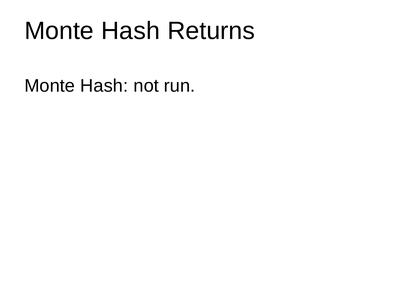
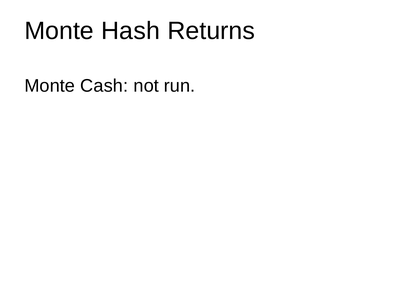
Hash: Hash -> Cash (104, 86)
